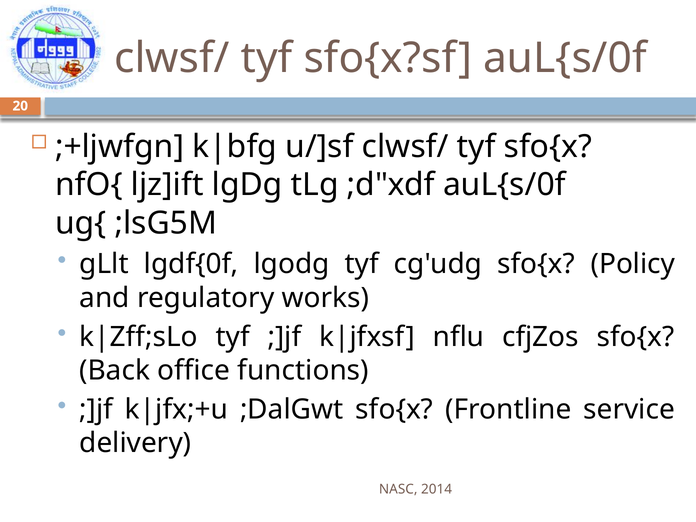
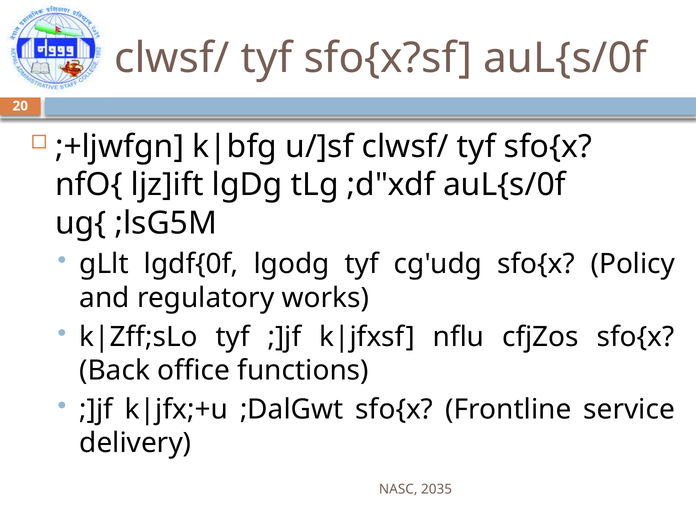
2014: 2014 -> 2035 (437, 489)
